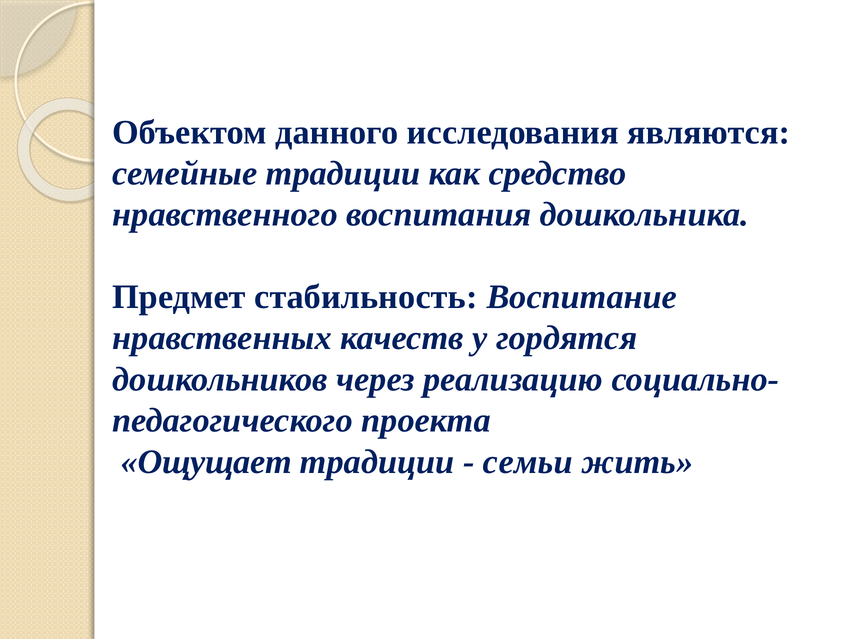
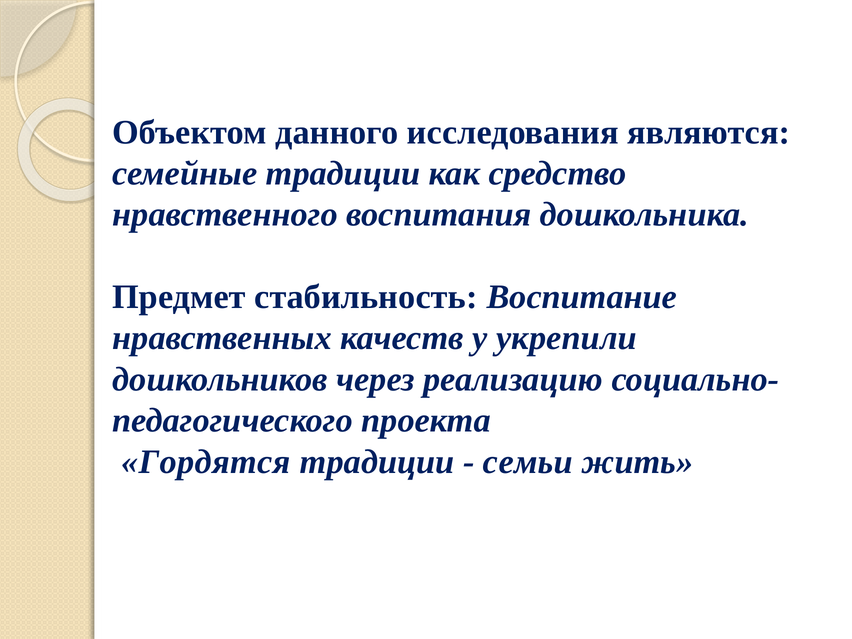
гордятся: гордятся -> укрепили (567, 338)
Ощущает: Ощущает -> Гордятся (206, 462)
